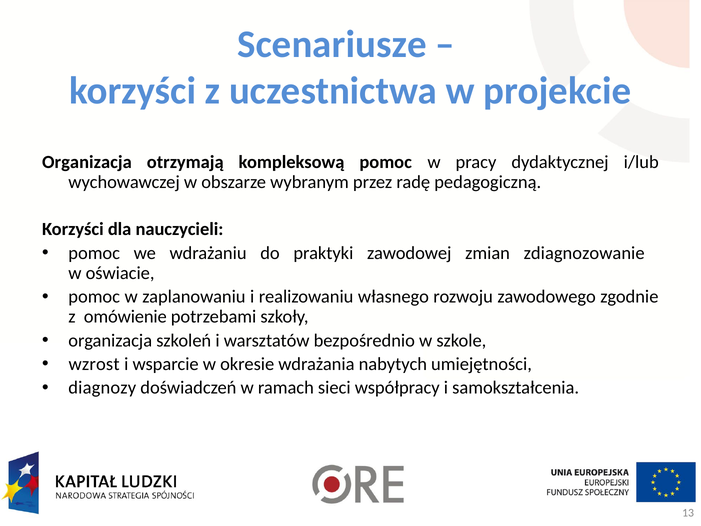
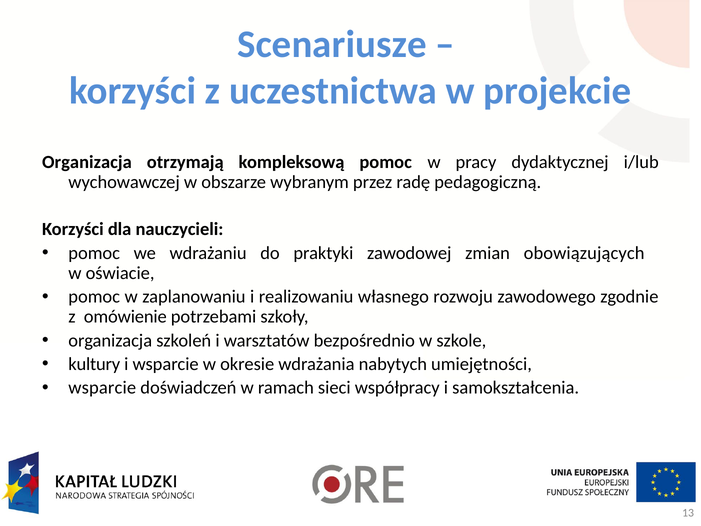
zdiagnozowanie: zdiagnozowanie -> obowiązujących (584, 253)
wzrost: wzrost -> kultury (94, 364)
diagnozy: diagnozy -> wsparcie (102, 388)
